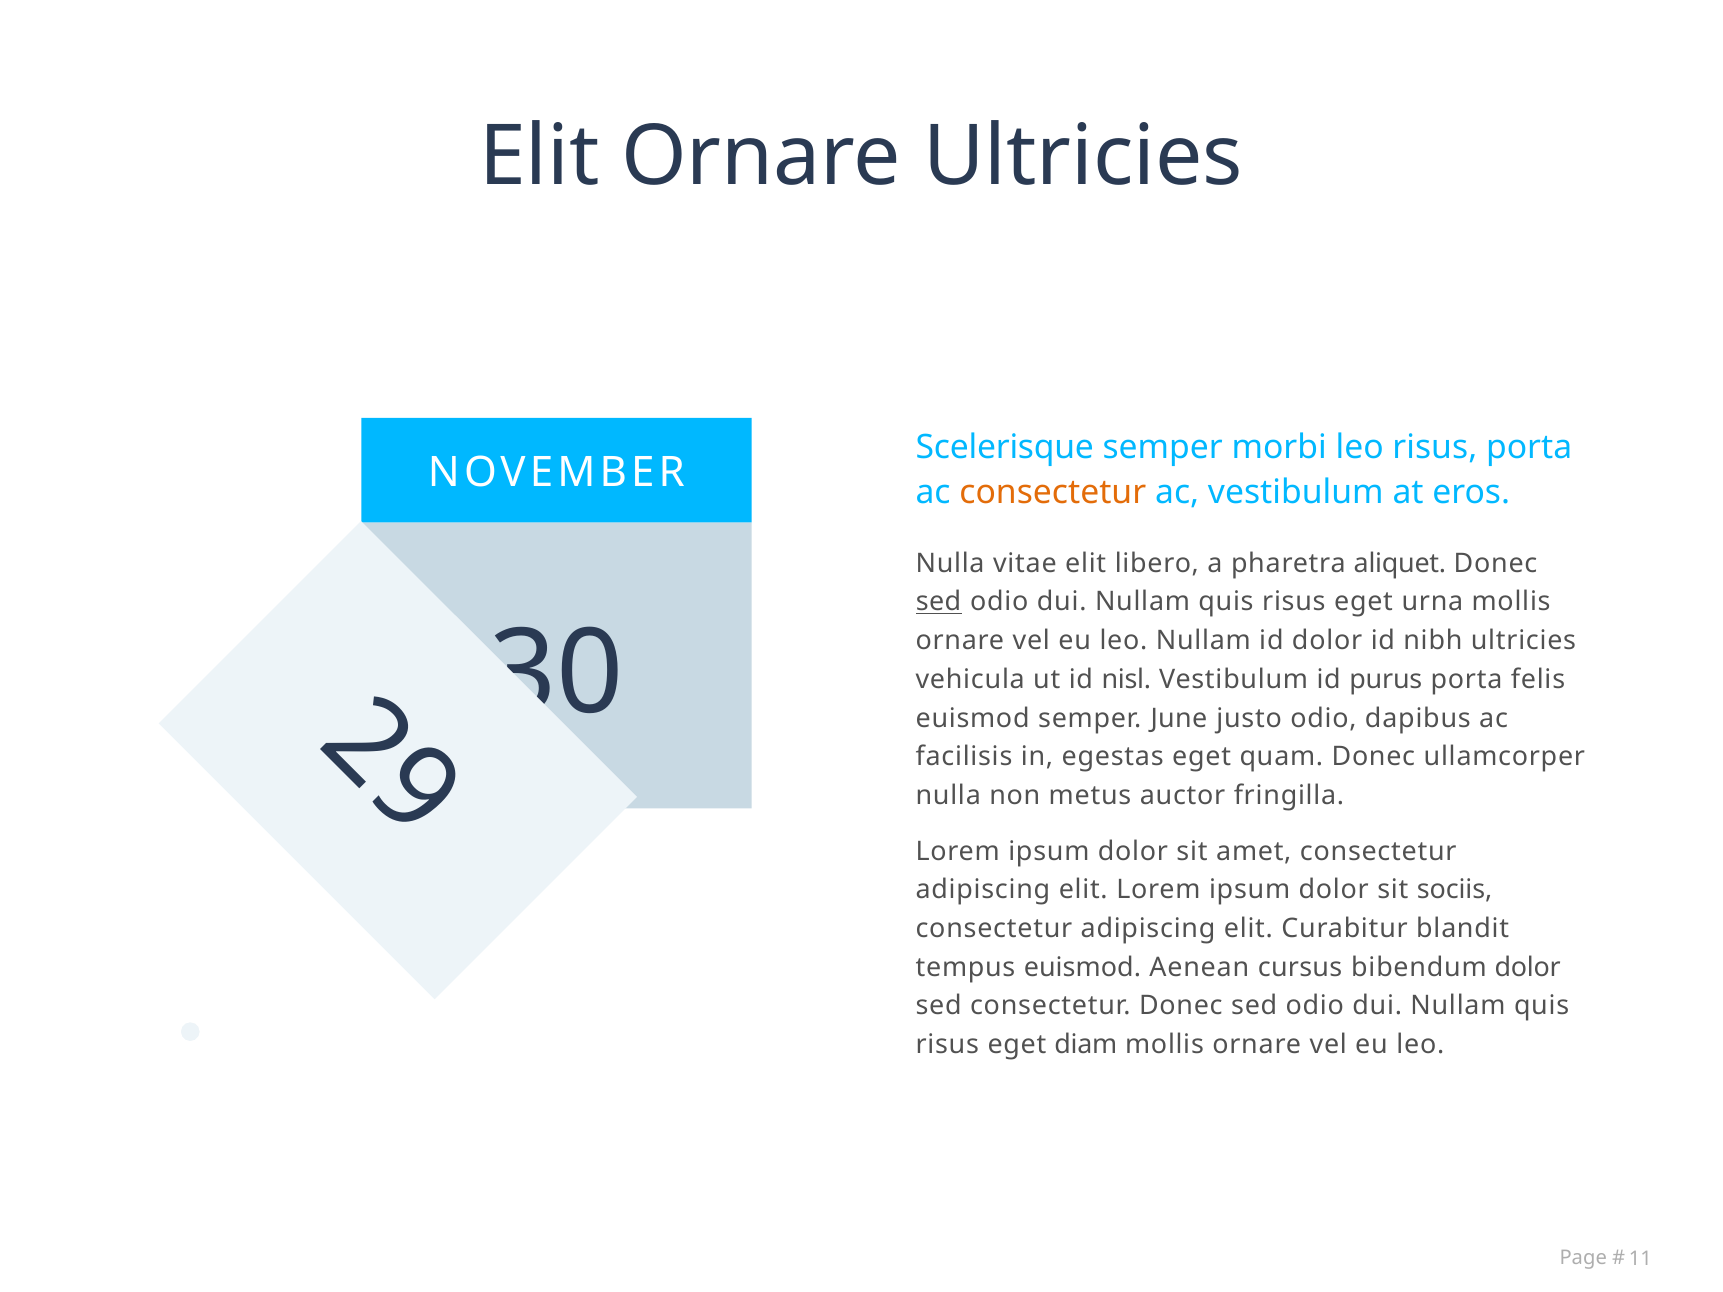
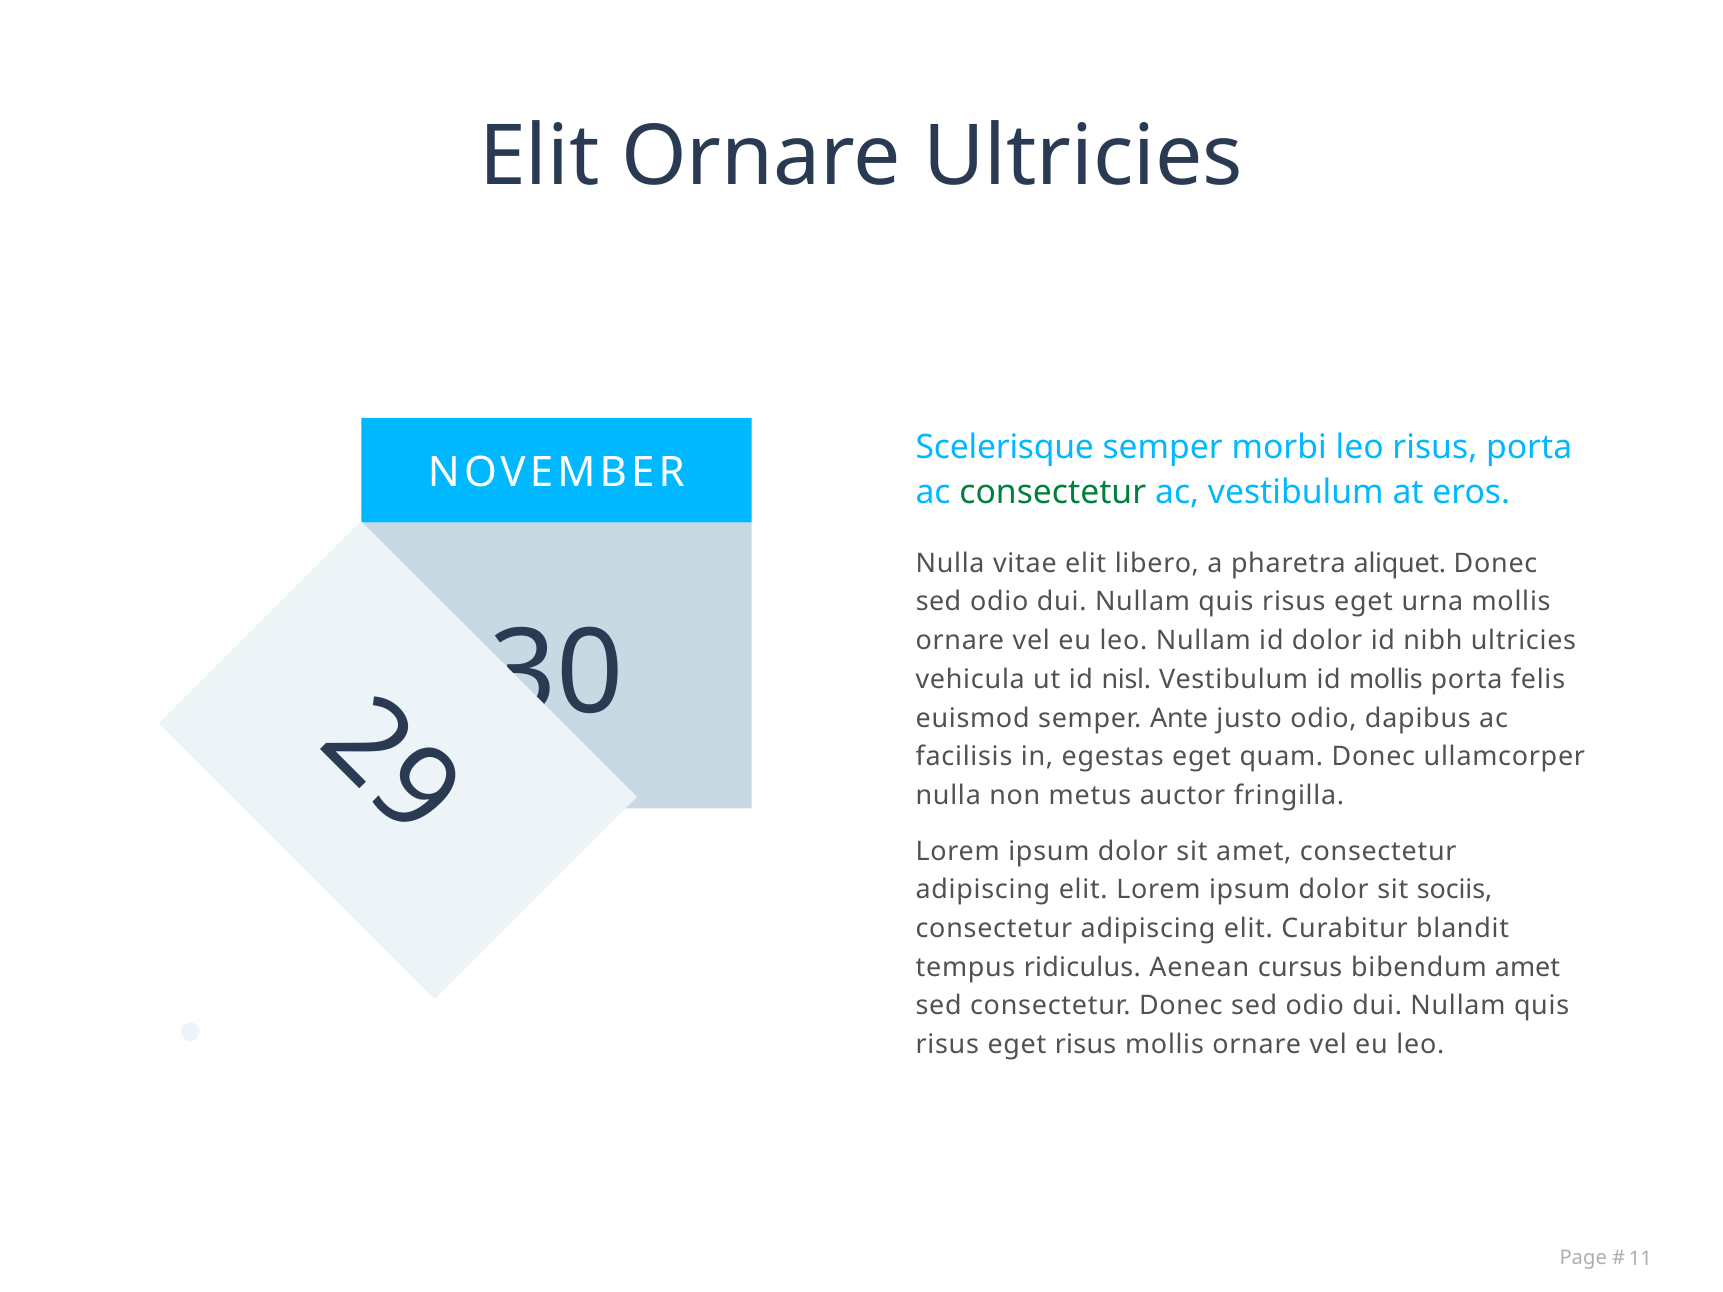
consectetur colour: orange -> green (1053, 492)
sed underline: present -> none (938, 602)
id purus: purus -> mollis (1386, 680)
June: June -> Ante (1179, 718)
tempus euismod: euismod -> ridiculus (1082, 968)
bibendum dolor: dolor -> amet (1528, 968)
eget diam: diam -> risus (1086, 1045)
